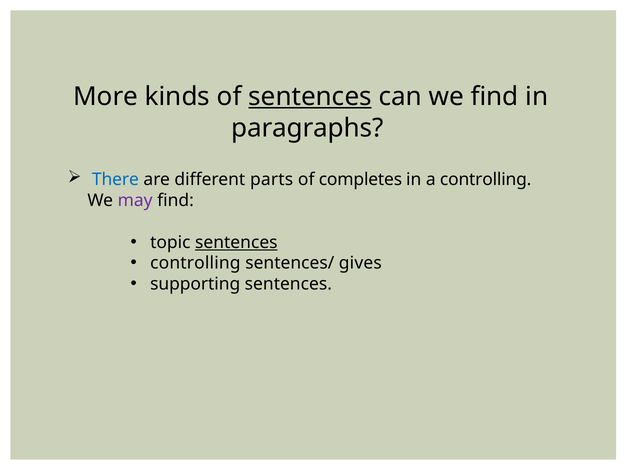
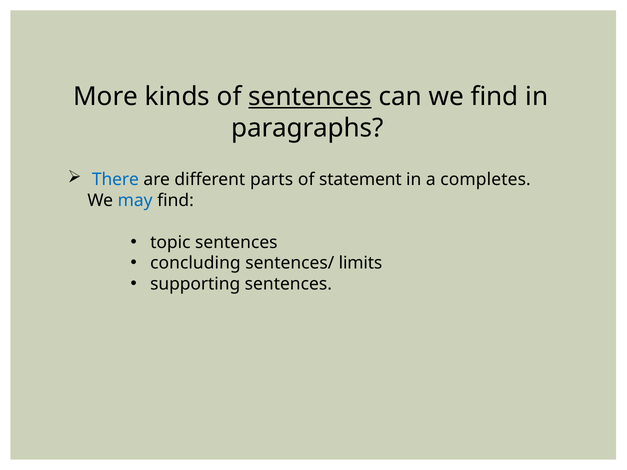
completes: completes -> statement (360, 180)
a controlling: controlling -> completes (486, 180)
may colour: purple -> blue (135, 201)
sentences underline: present -> none (236, 242)
controlling: controlling -> concluding (195, 263)
gives: gives -> limits (360, 263)
